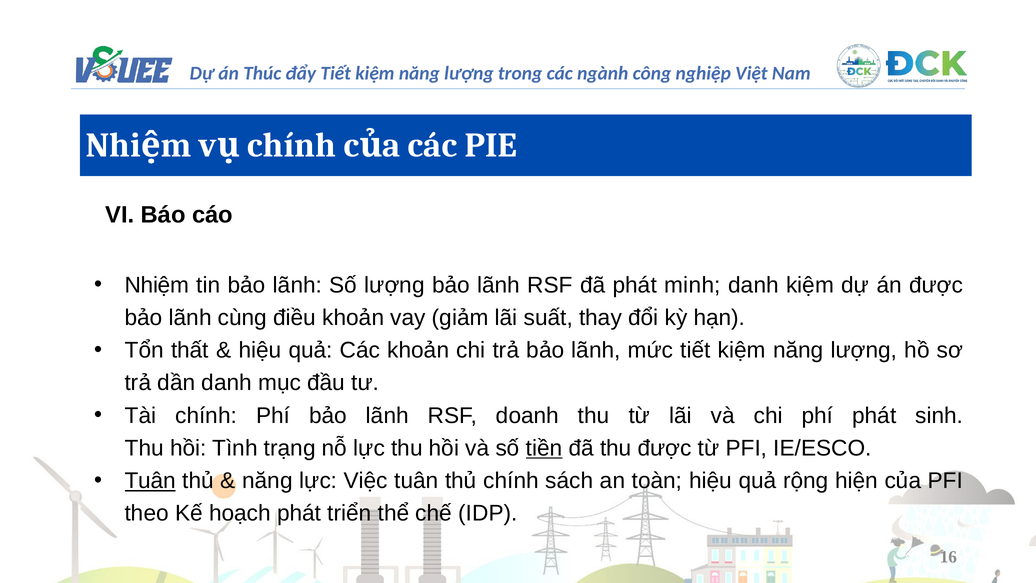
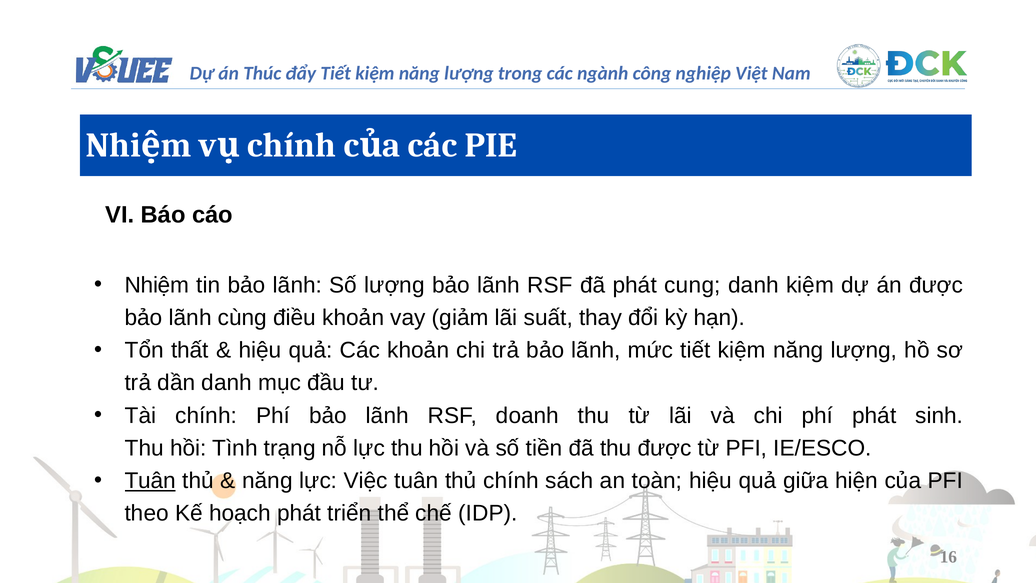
minh: minh -> cung (692, 285)
tiền underline: present -> none (544, 448)
rộng: rộng -> giữa (806, 481)
